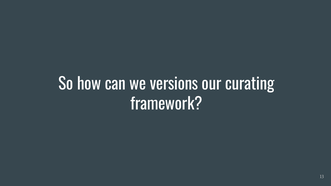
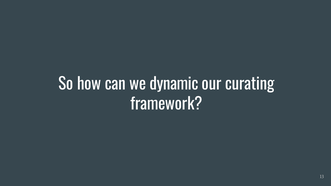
versions: versions -> dynamic (174, 84)
